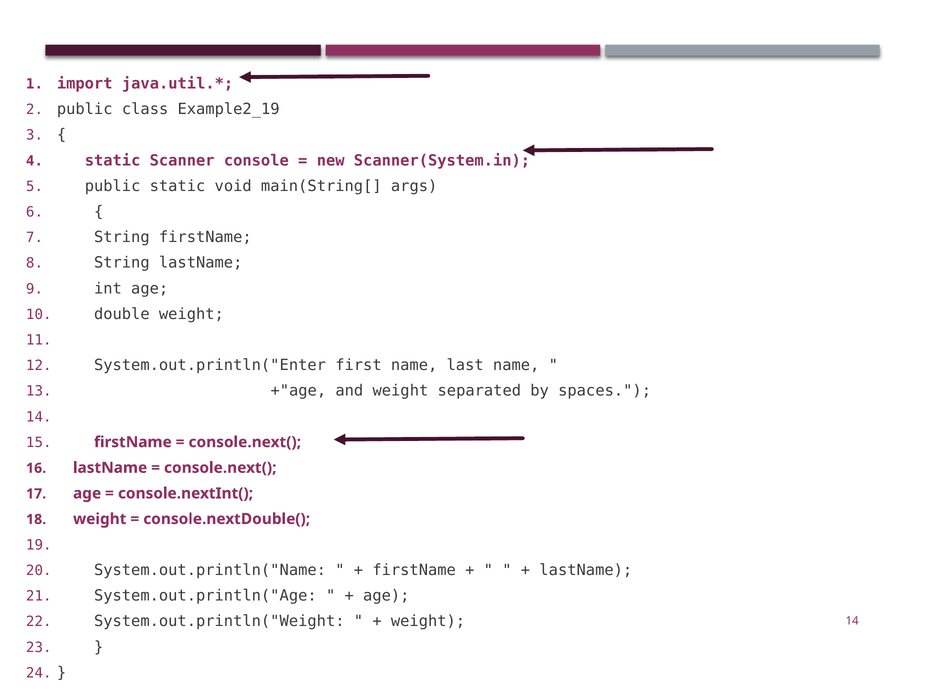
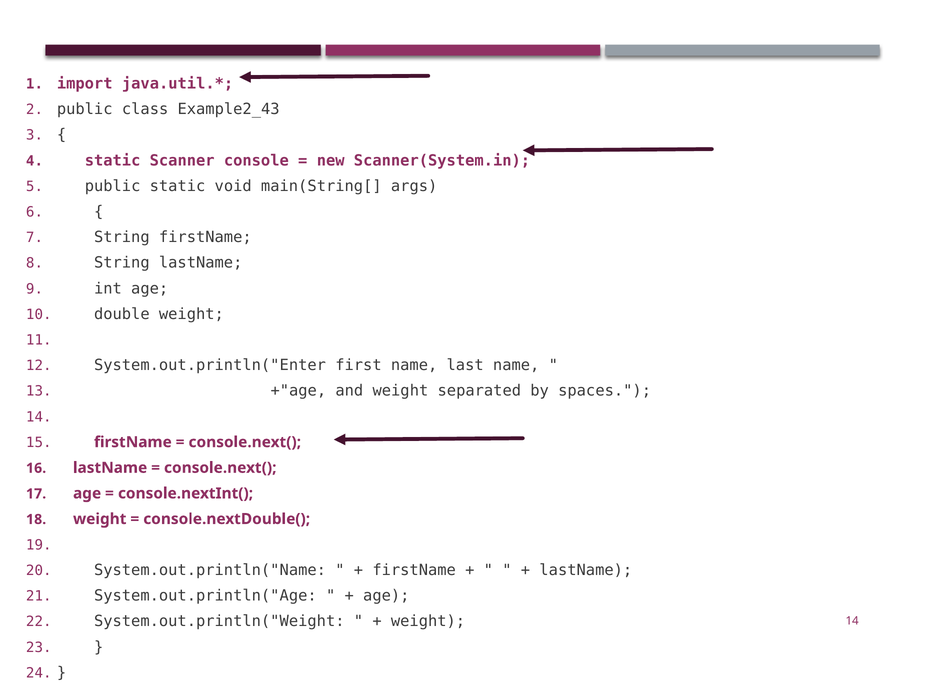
Example2_19: Example2_19 -> Example2_43 (229, 109)
